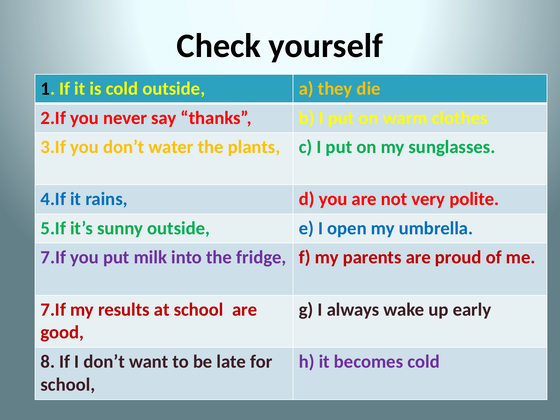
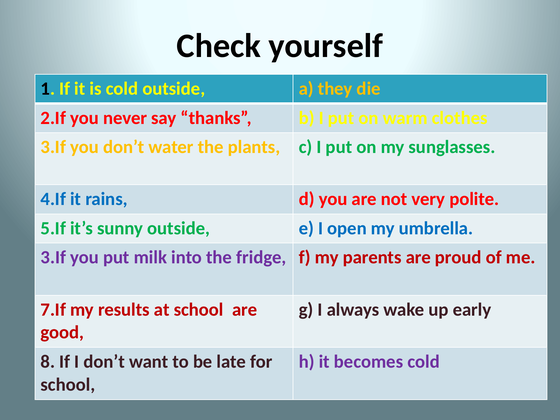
7.If: 7.If -> 3.If (53, 257)
